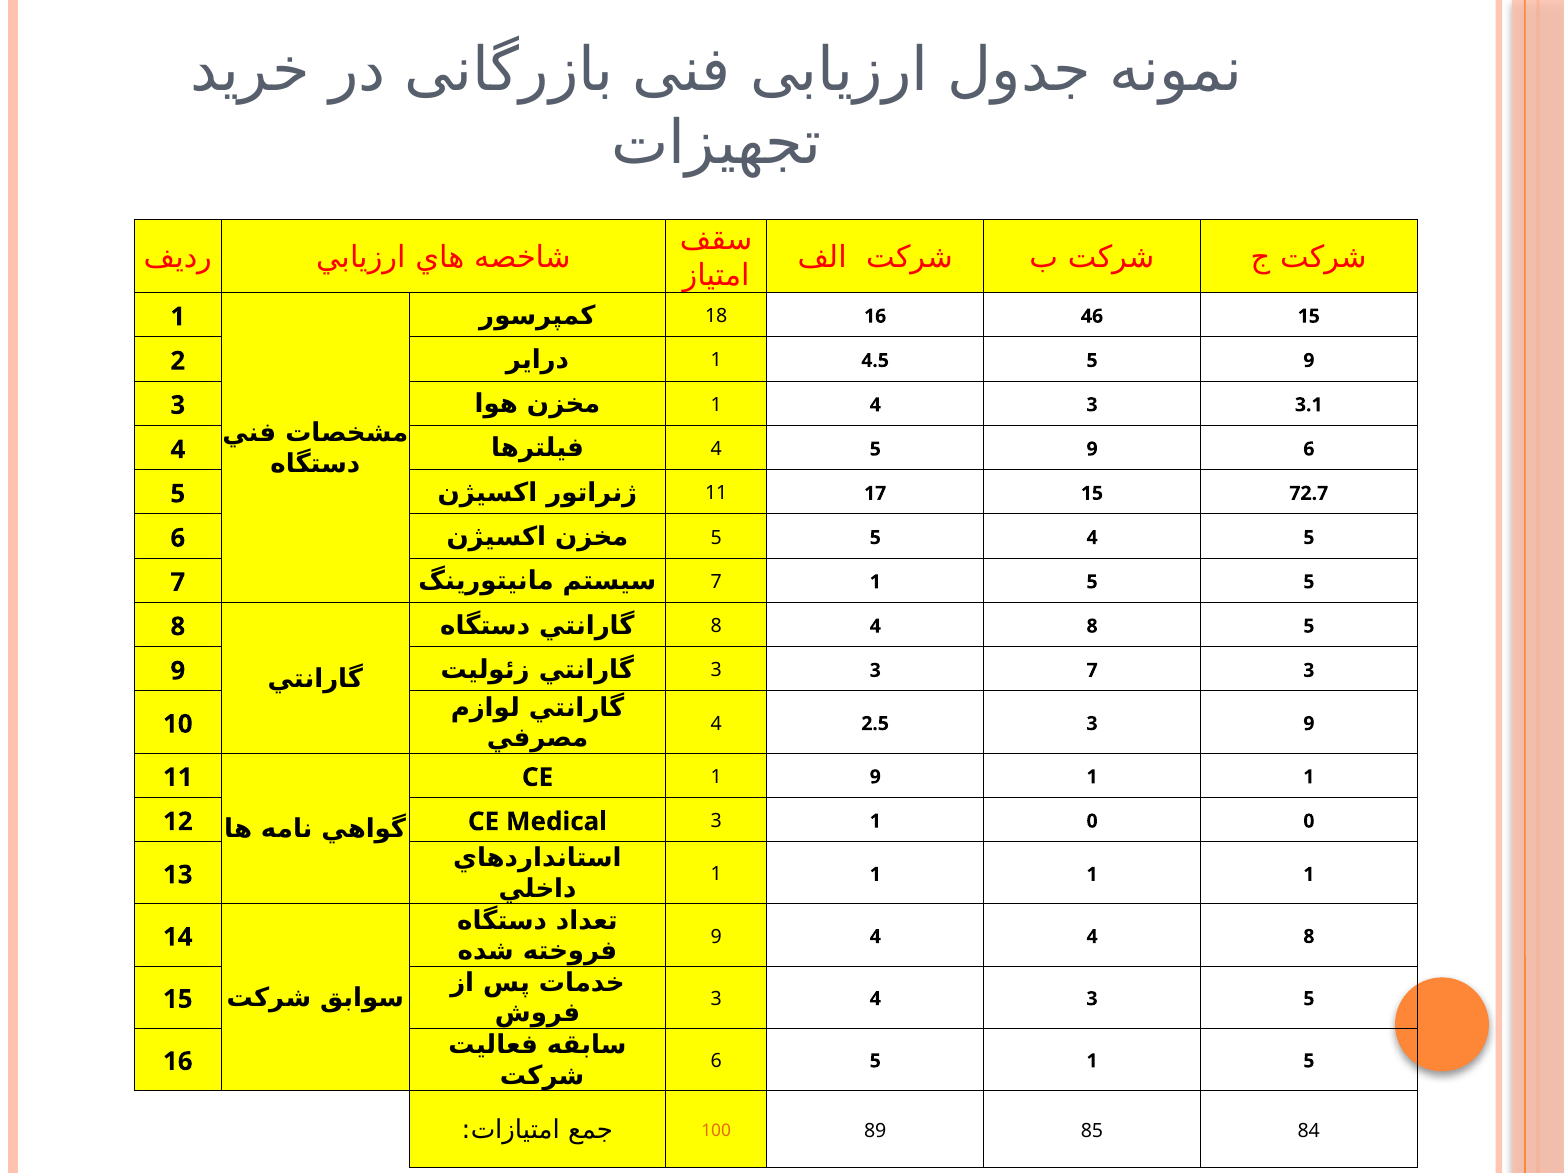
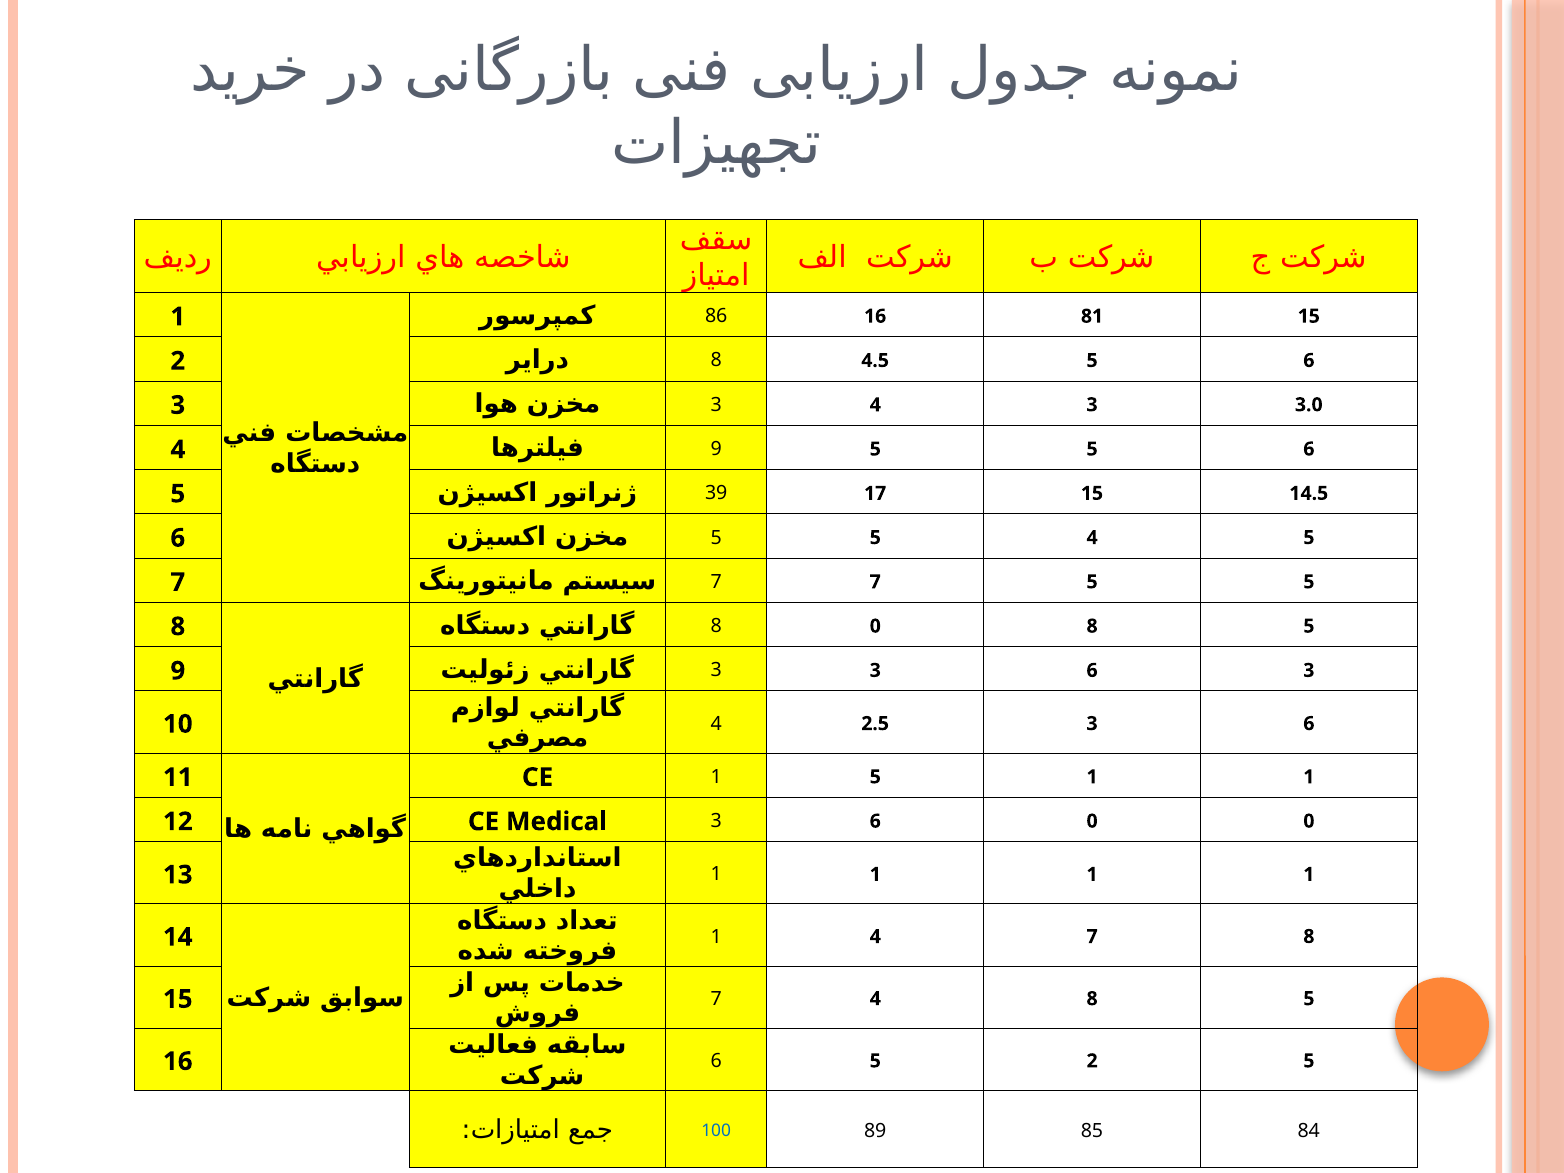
18: 18 -> 86 (716, 316)
46: 46 -> 81 (1092, 316)
1: 1 -> 8 (716, 361)
4.5 5 9: 9 -> 6 (1309, 361)
1: 1 -> 3 (716, 405)
3.1: 3.1 -> 3.0 (1309, 405)
4: 4 -> 9 (716, 449)
9: 9 -> 5 (1092, 449)
11: 11 -> 39 (716, 493)
72.7: 72.7 -> 14.5 (1309, 493)
7 1: 1 -> 7 (875, 582)
8 4: 4 -> 0 (875, 626)
3 3 7: 7 -> 6 (1092, 670)
2.5 3 9: 9 -> 6 (1309, 724)
1 9: 9 -> 5 (875, 777)
Medical 3 1: 1 -> 6 (875, 821)
9: 9 -> 1 (716, 937)
4 4: 4 -> 7 (1092, 937)
3: 3 -> 7 (716, 999)
3: 3 -> 8 (1092, 999)
5 1: 1 -> 2 (1092, 1061)
100 colour: orange -> blue (716, 1131)
